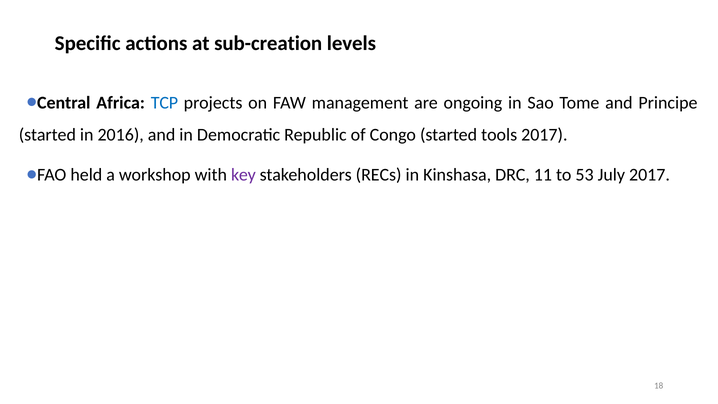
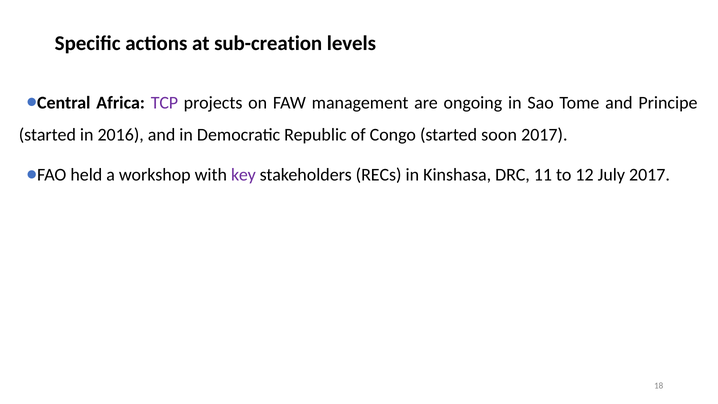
TCP colour: blue -> purple (164, 103)
tools: tools -> soon (499, 135)
53: 53 -> 12 (584, 175)
